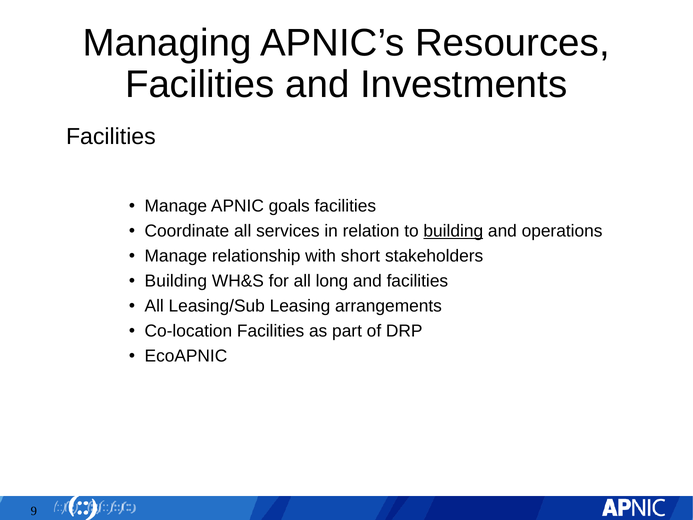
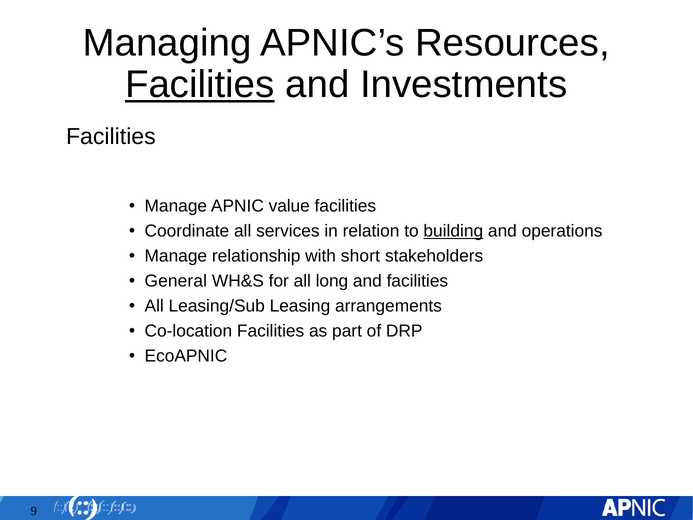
Facilities underline: none -> present (200, 85)
goals: goals -> value (289, 206)
Building: Building -> General (176, 281)
